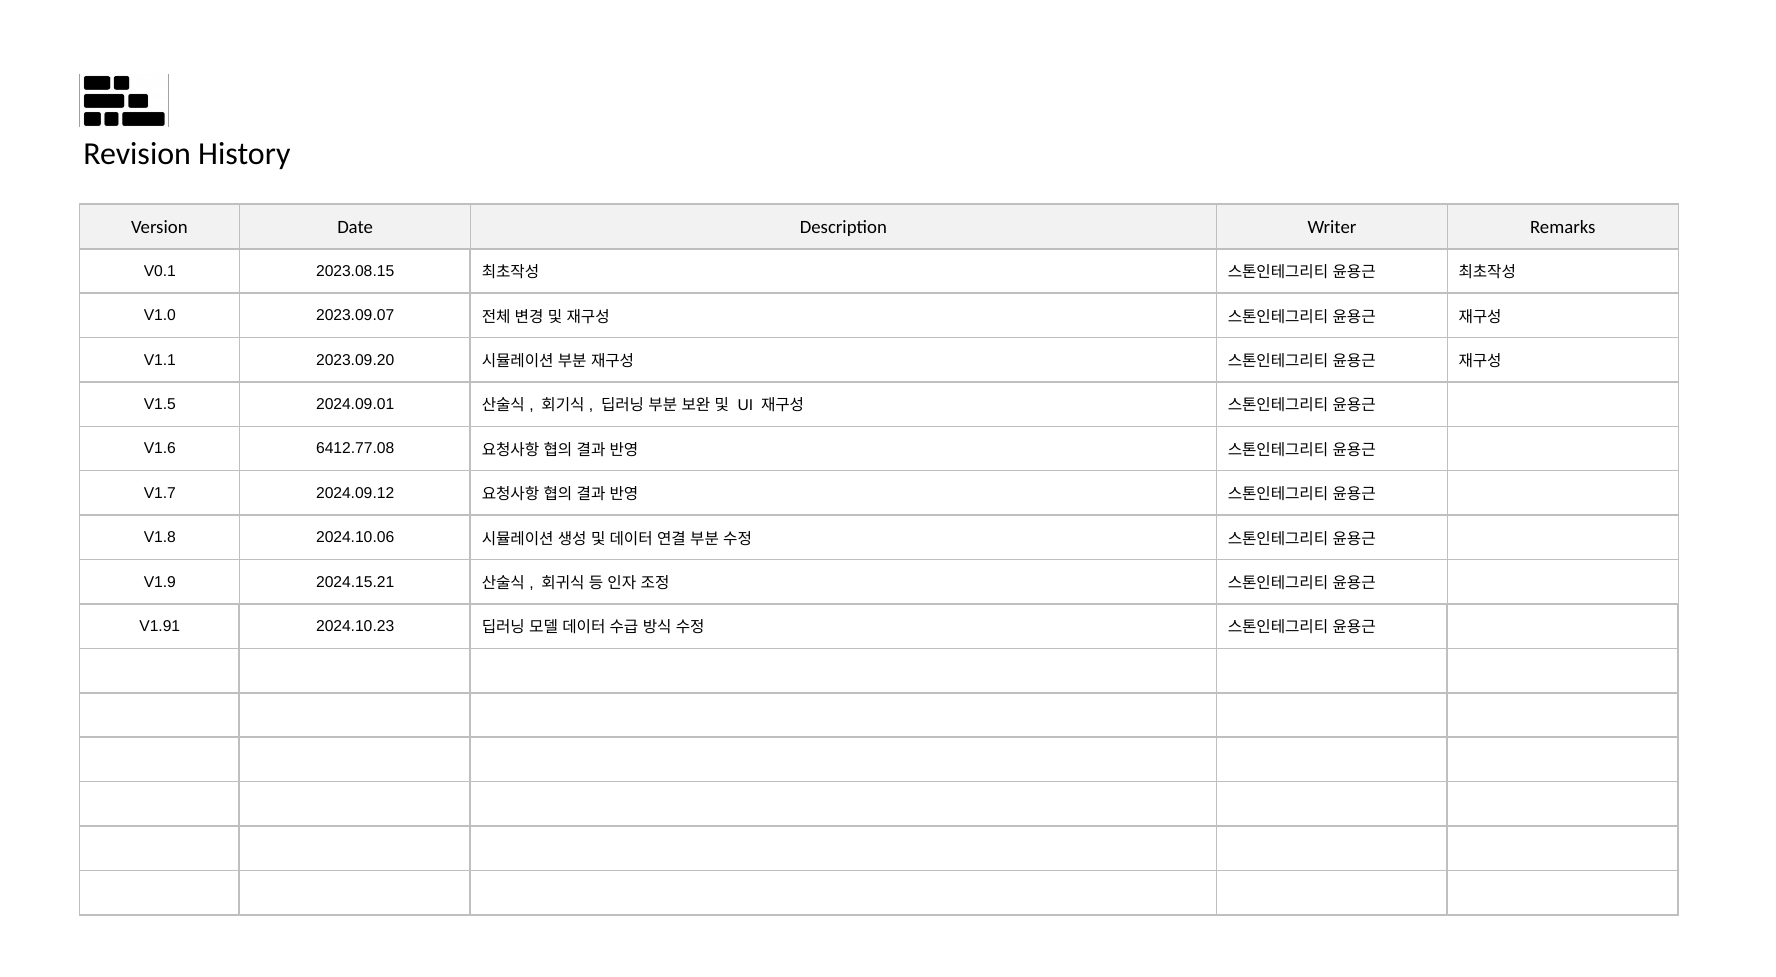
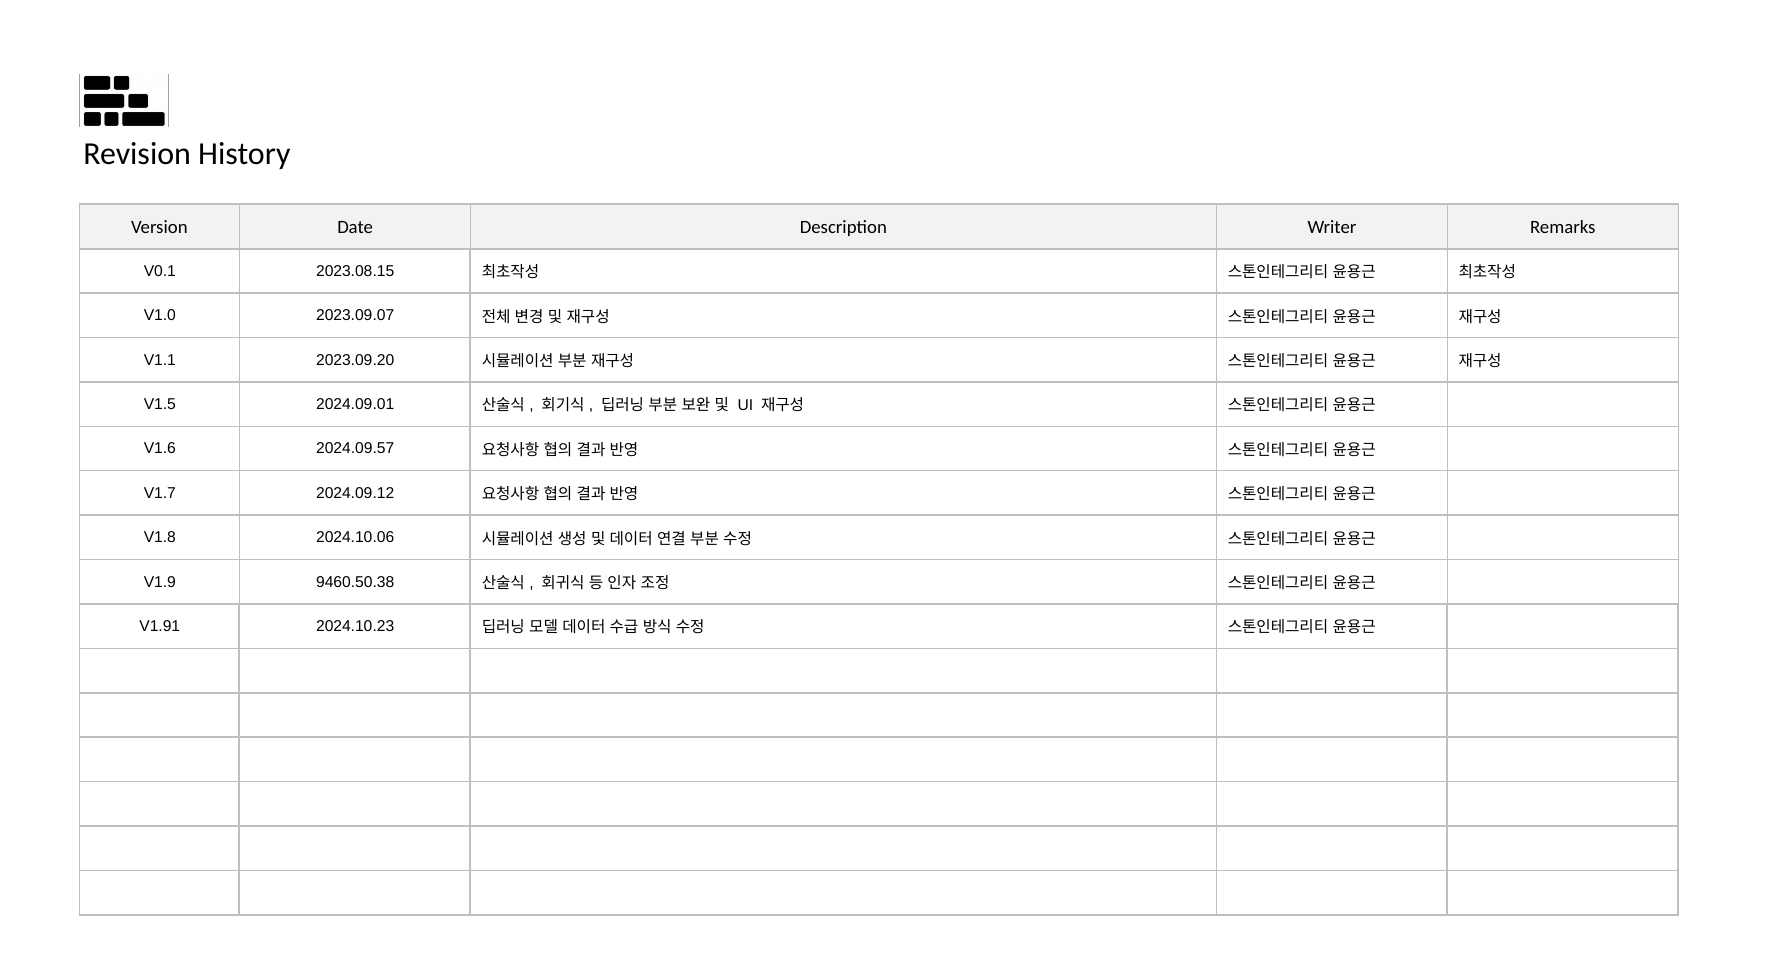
6412.77.08: 6412.77.08 -> 2024.09.57 (355, 449)
2024.15.21: 2024.15.21 -> 9460.50.38 (355, 582)
